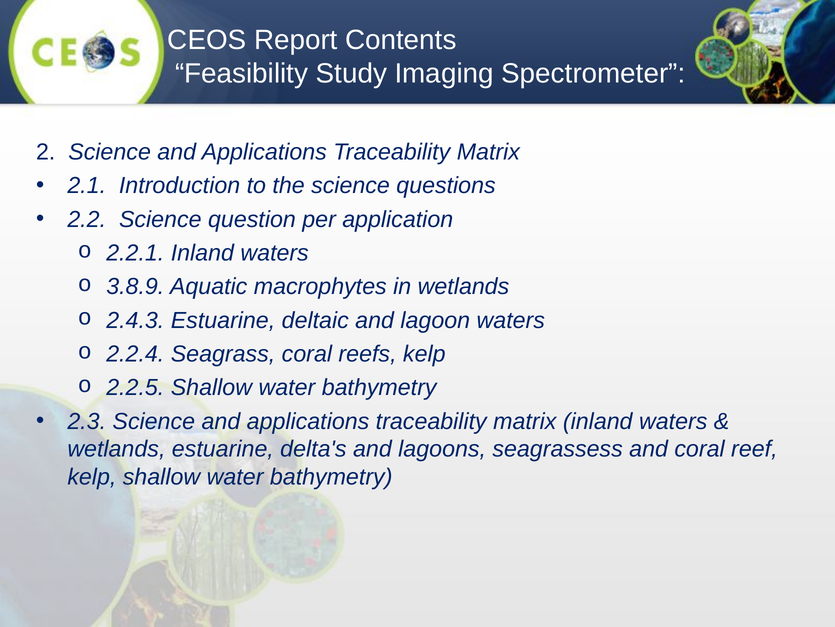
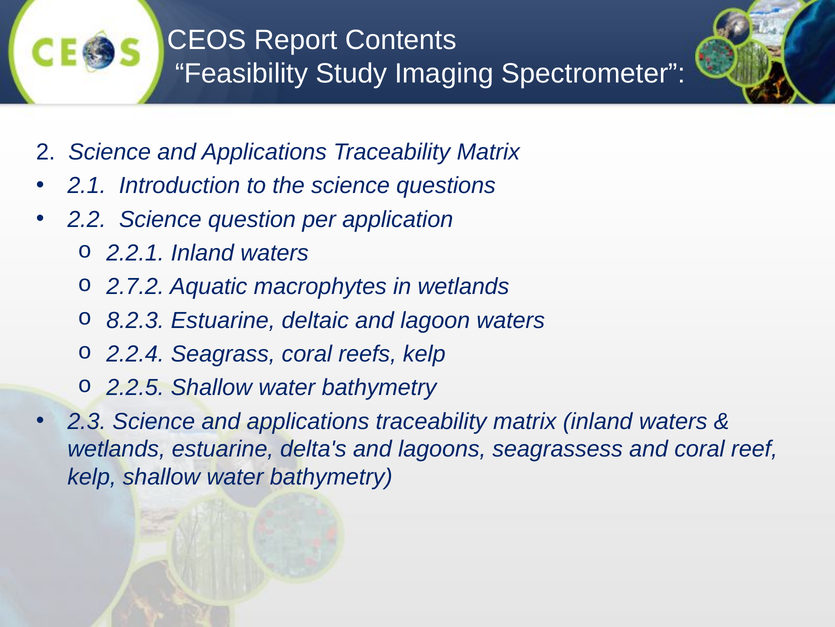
3.8.9: 3.8.9 -> 2.7.2 (135, 286)
2.4.3: 2.4.3 -> 8.2.3 (135, 320)
